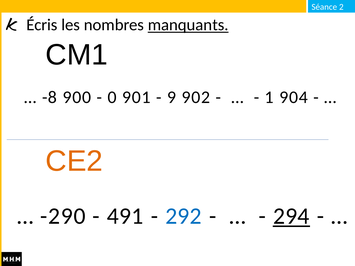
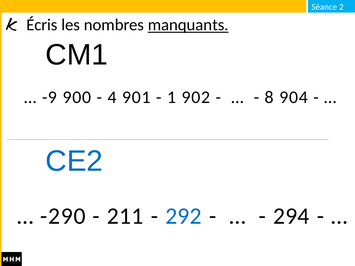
-8: -8 -> -9 (49, 97)
0: 0 -> 4 (112, 97)
9: 9 -> 1 (172, 97)
1: 1 -> 8 (269, 97)
CE2 colour: orange -> blue (74, 161)
491: 491 -> 211 (125, 216)
294 underline: present -> none (291, 216)
